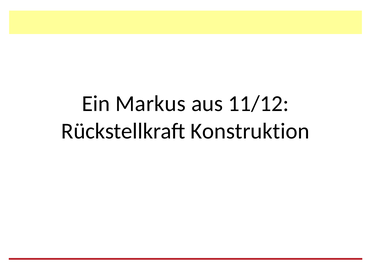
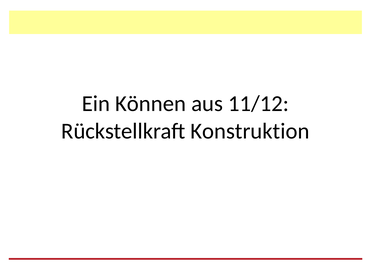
Markus: Markus -> Können (151, 103)
